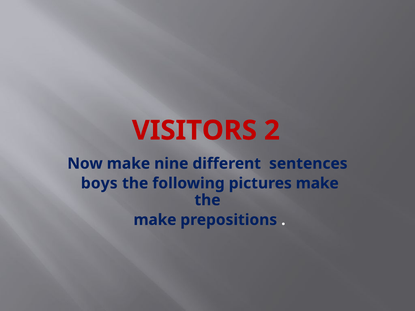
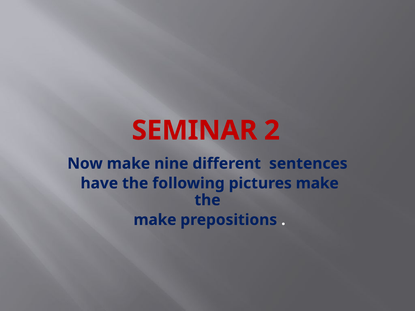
VISITORS: VISITORS -> SEMINAR (194, 131)
boys: boys -> have (99, 183)
